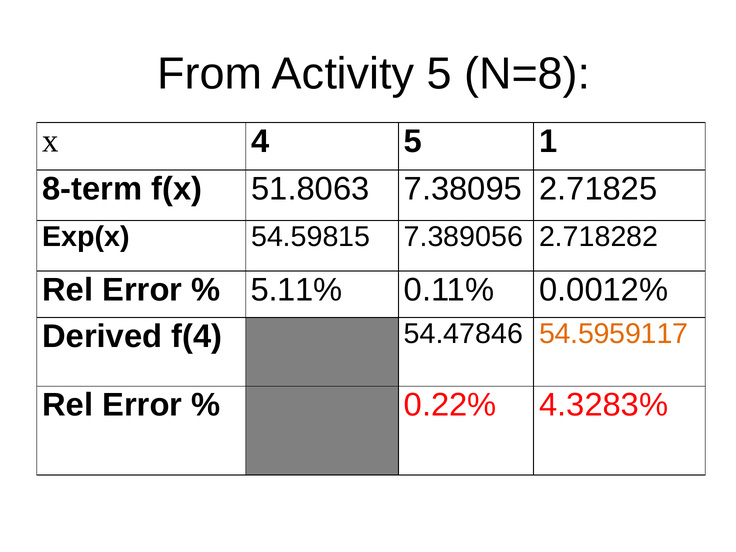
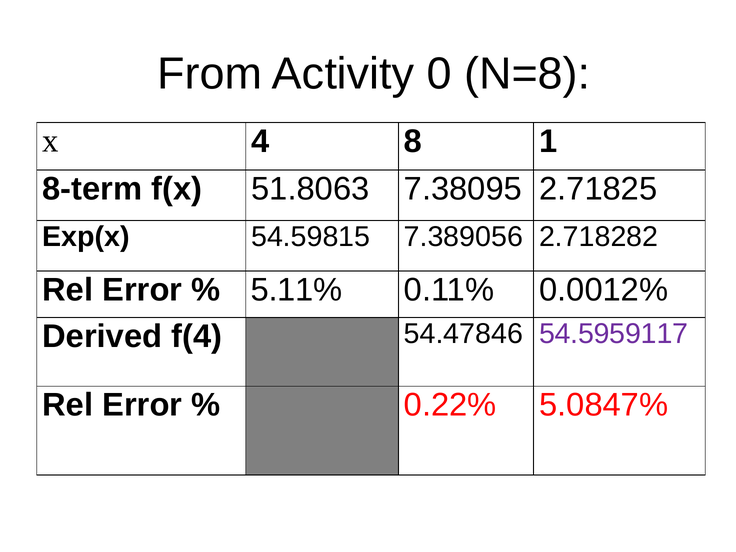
Activity 5: 5 -> 0 (439, 74)
4 5: 5 -> 8 (413, 142)
54.5959117 colour: orange -> purple (614, 334)
4.3283%: 4.3283% -> 5.0847% (604, 405)
